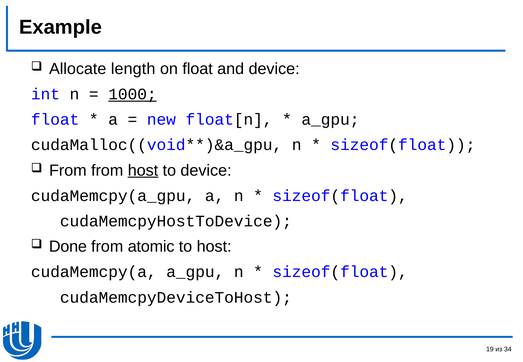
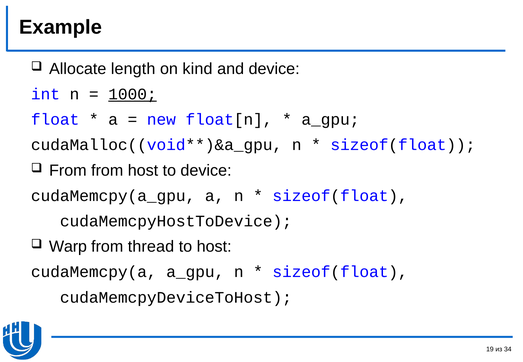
on float: float -> kind (197, 69)
host underline: present -> none (143, 171)
Done: Done -> Warp (68, 247)
atomic: atomic -> thread (151, 247)
